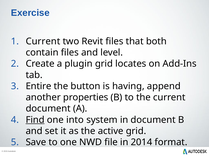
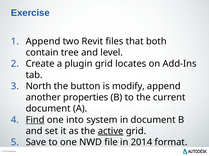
Current: Current -> Append (43, 41)
contain files: files -> tree (70, 53)
Entire: Entire -> North (39, 87)
having: having -> modify (128, 87)
active underline: none -> present (111, 132)
